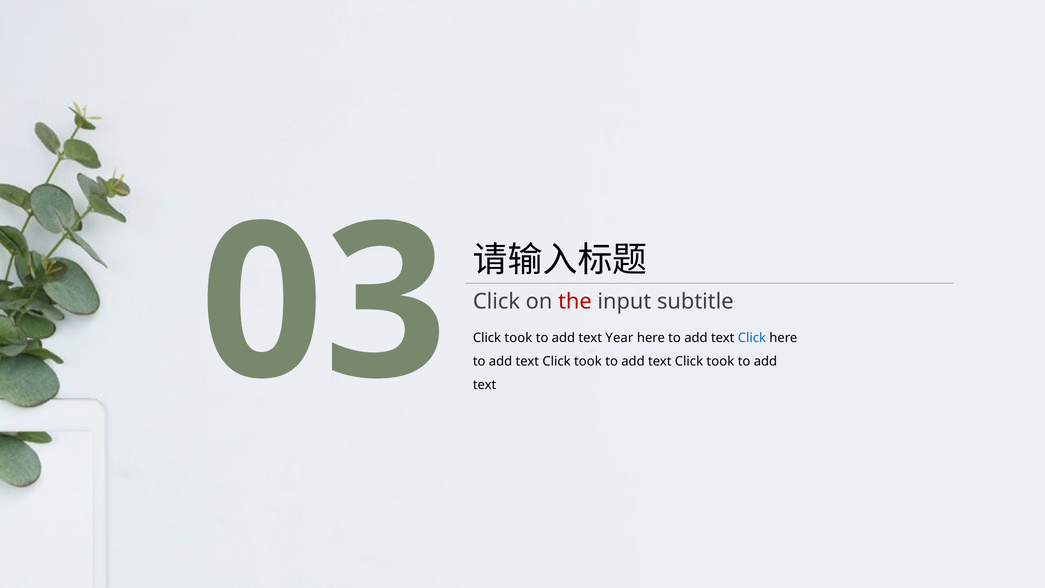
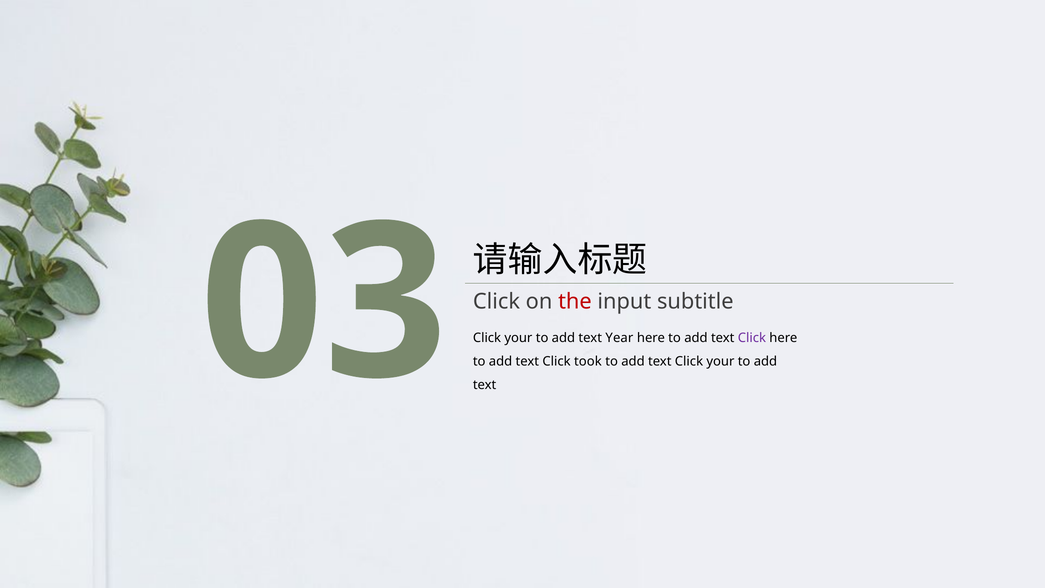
took: took -> your (518, 338)
Click colour: blue -> purple (752, 338)
took: took -> your (720, 361)
